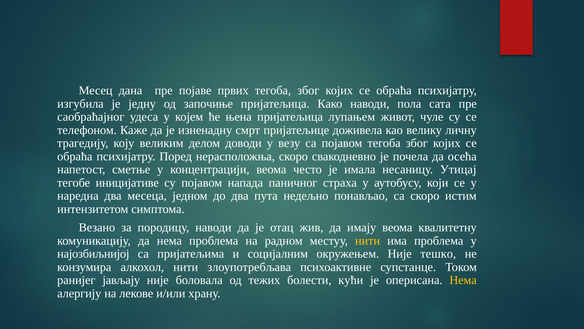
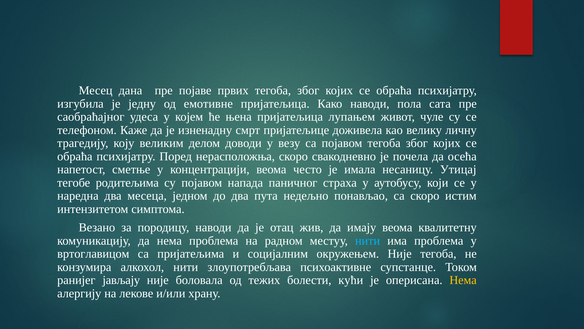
започиње: започиње -> емотивне (208, 104)
иницијативе: иницијативе -> родитељима (127, 182)
нити colour: yellow -> light blue (368, 240)
најозбиљнијој: најозбиљнијој -> вртоглавицом (93, 254)
Није тешко: тешко -> тегоба (438, 254)
